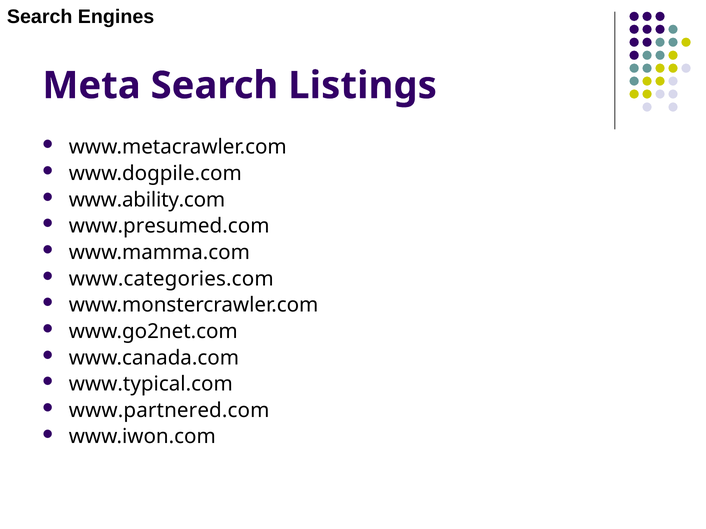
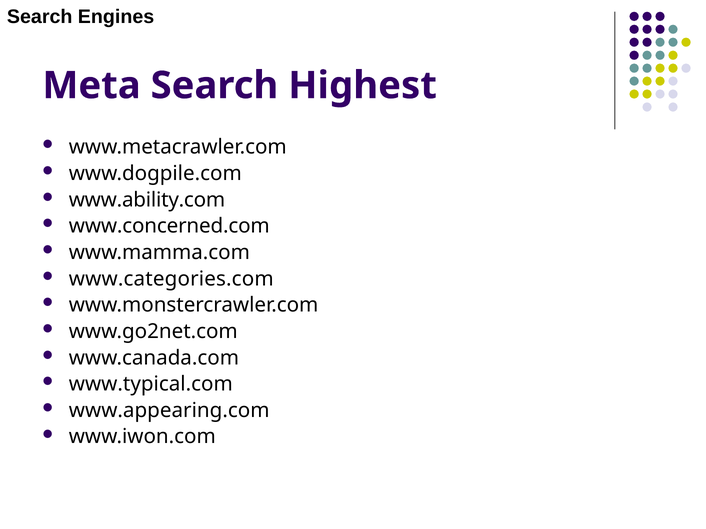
Listings: Listings -> Highest (363, 86)
www.presumed.com: www.presumed.com -> www.concerned.com (169, 226)
www.partnered.com: www.partnered.com -> www.appearing.com (169, 411)
